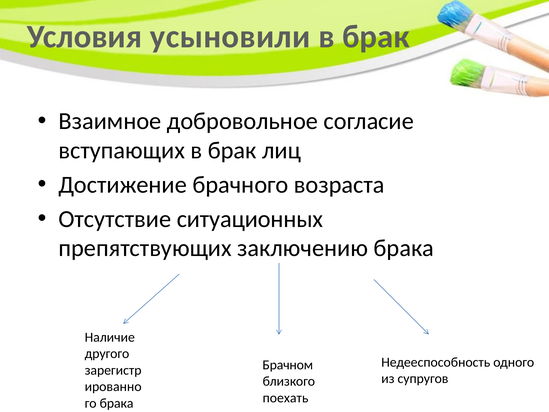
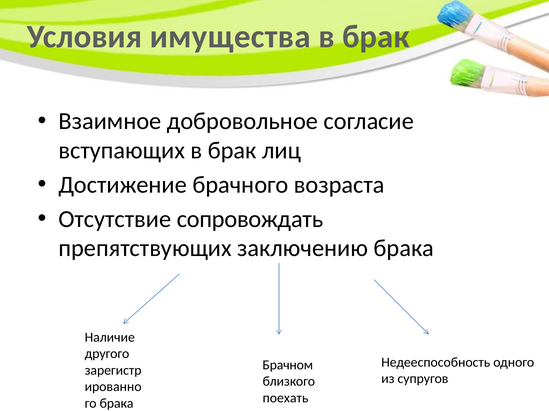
усыновили: усыновили -> имущества (230, 37)
ситуационных: ситуационных -> сопровождать (250, 219)
